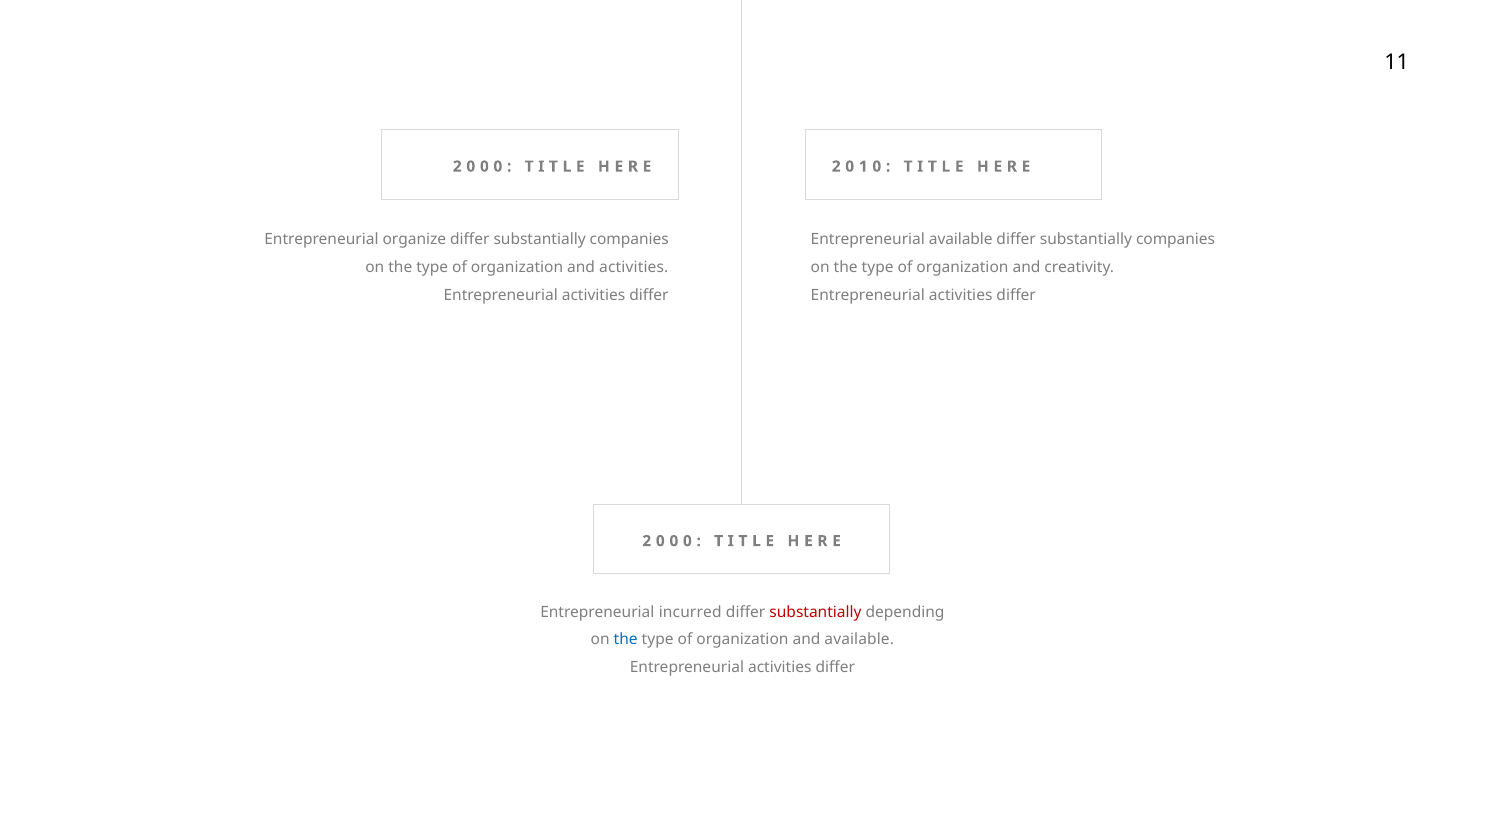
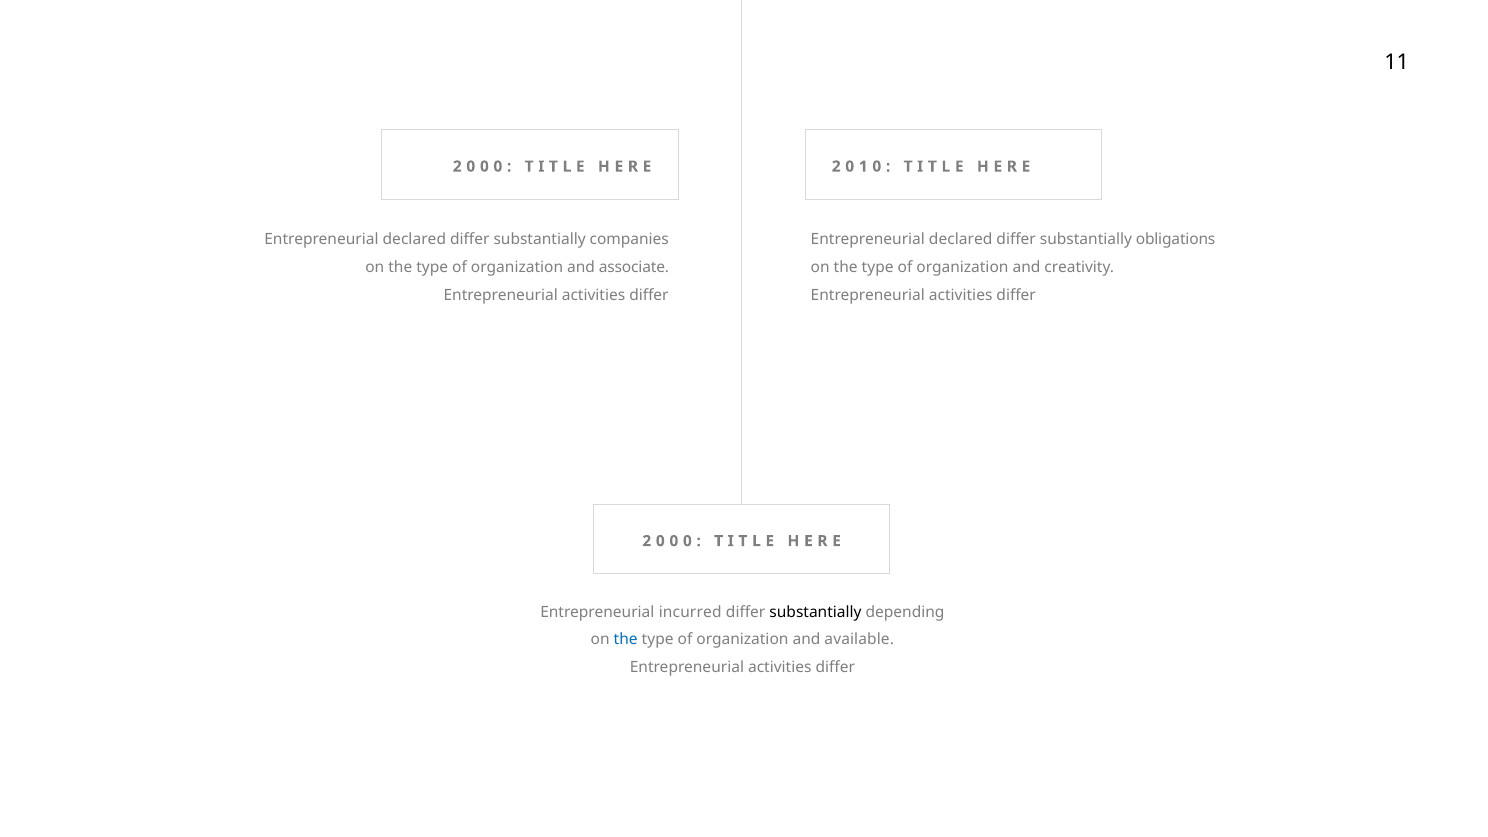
organize: organize -> declared (414, 239)
available: available -> declared (961, 239)
companies: companies -> obligations (1176, 239)
and activities: activities -> associate (634, 267)
substantially colour: red -> black (816, 612)
